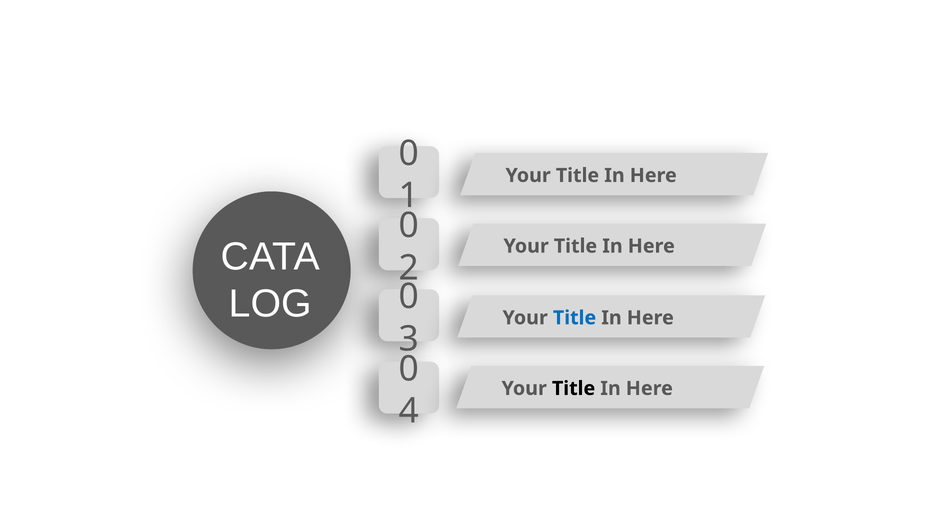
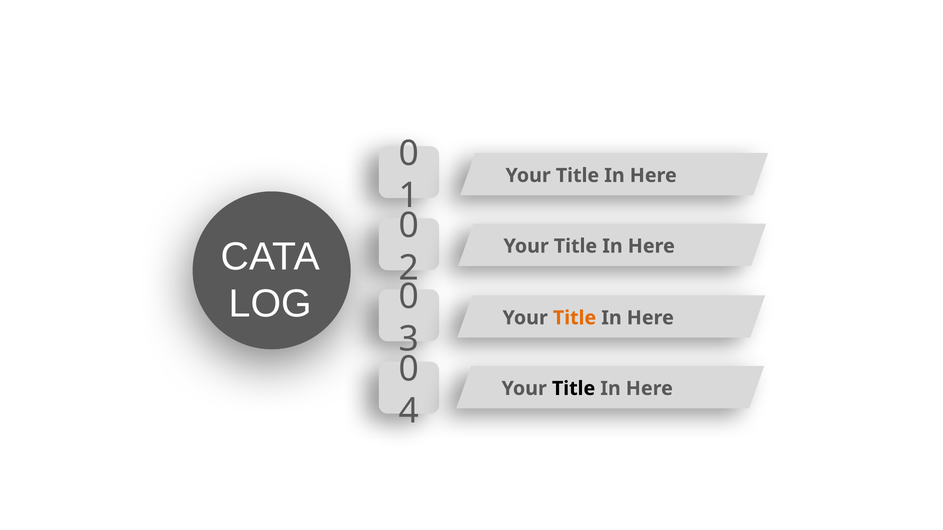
Title colour: blue -> orange (575, 318)
